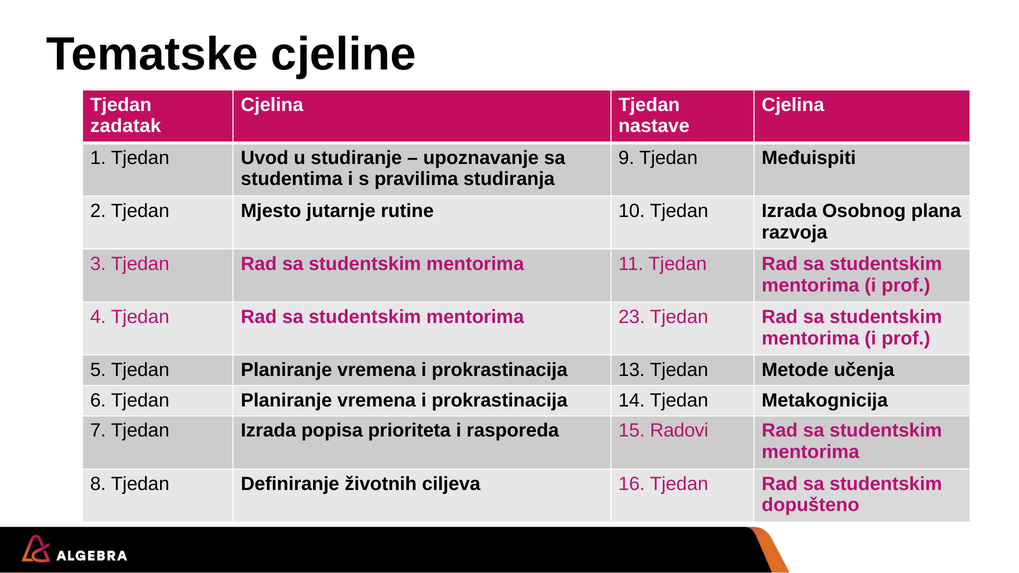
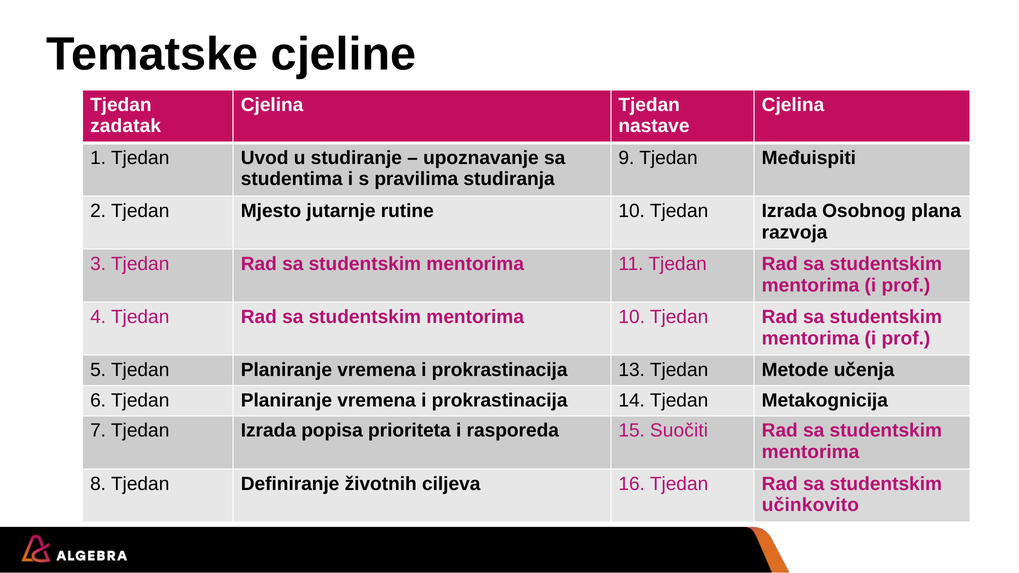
mentorima 23: 23 -> 10 (632, 317)
Radovi: Radovi -> Suočiti (679, 431)
dopušteno: dopušteno -> učinkovito (810, 505)
